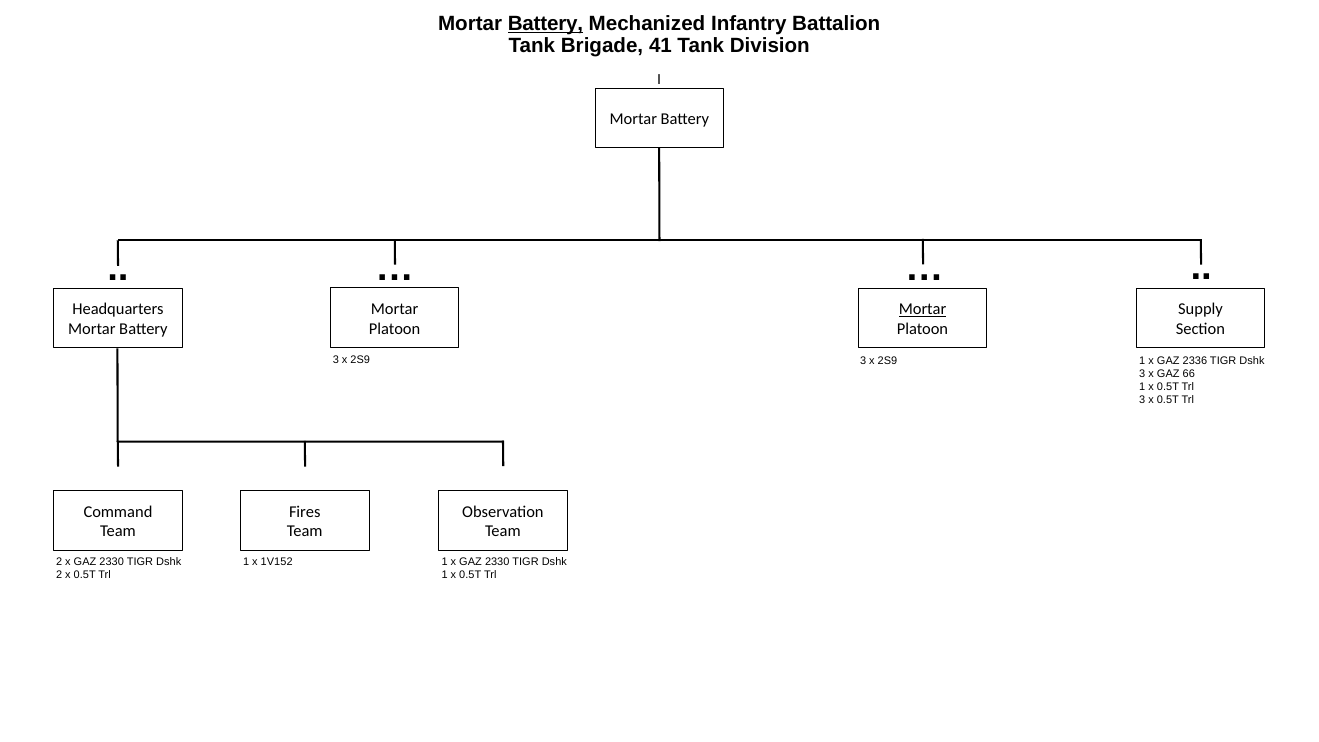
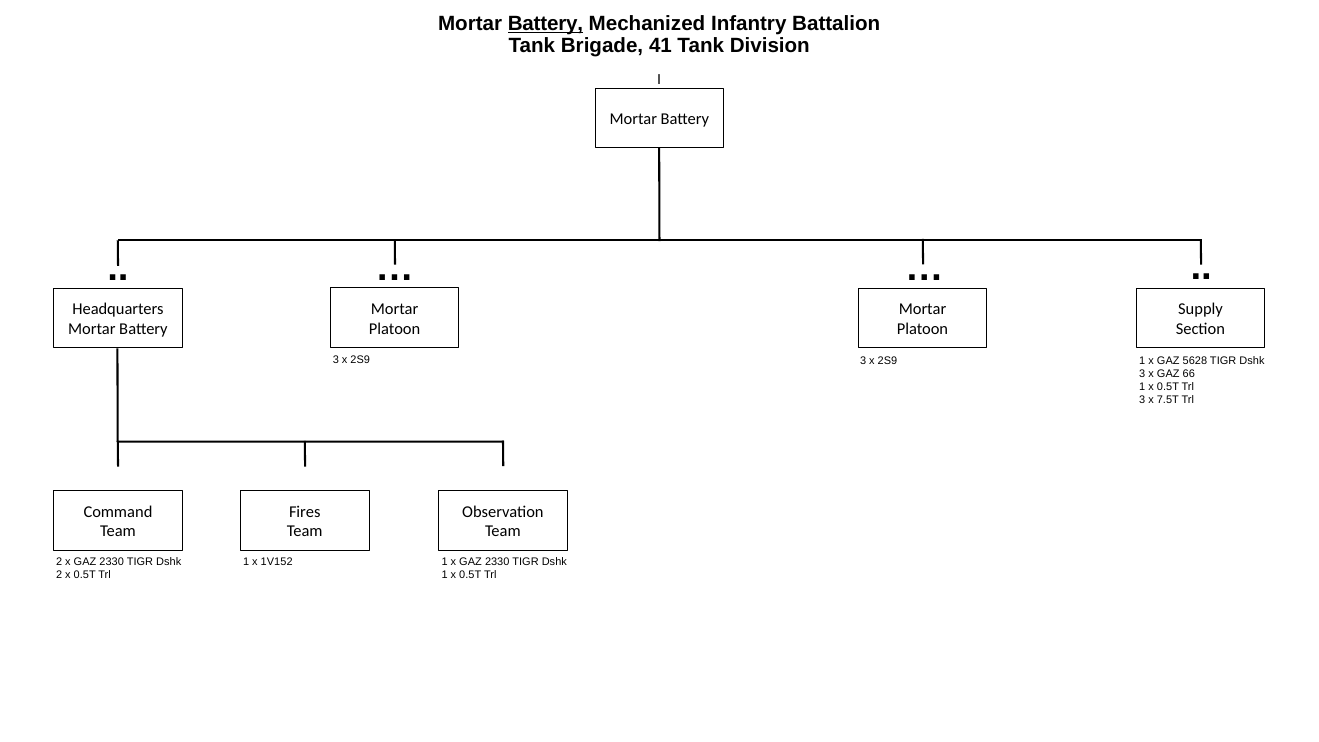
Mortar underline: present -> none (923, 309)
2336: 2336 -> 5628 (1195, 360)
3 x 0.5T: 0.5T -> 7.5T (1168, 400)
